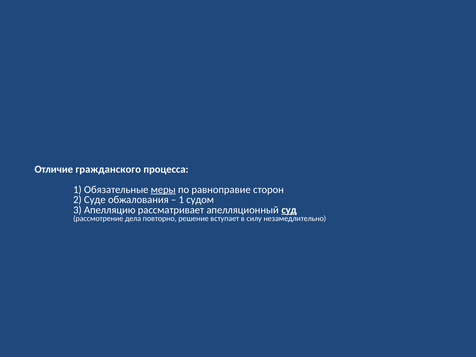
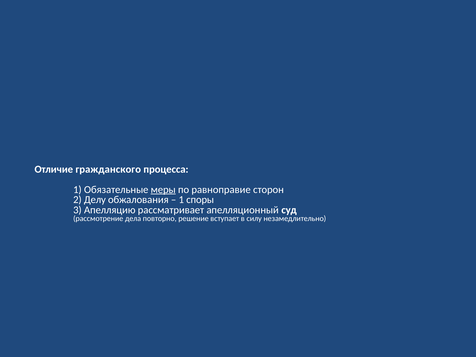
Суде: Суде -> Делу (95, 200)
судом: судом -> споры (200, 200)
суд underline: present -> none (289, 210)
